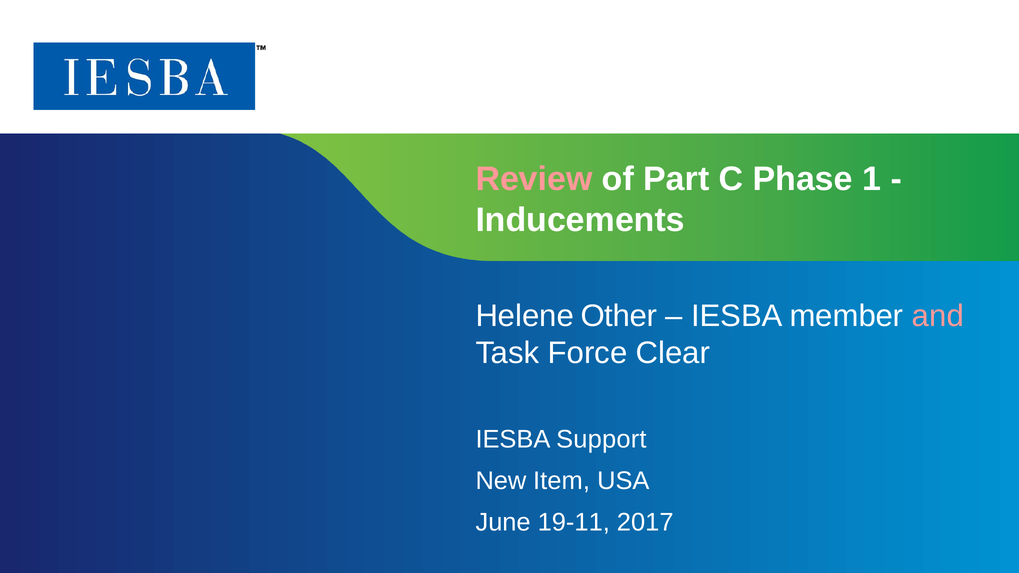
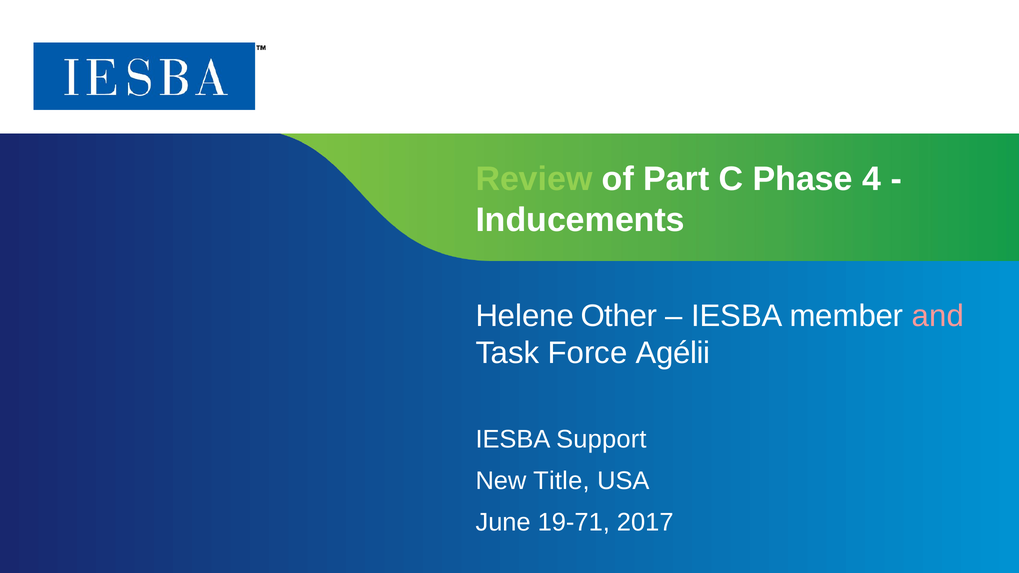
Review colour: pink -> light green (534, 179)
Phase 1: 1 -> 4 (872, 179)
Clear: Clear -> Agélii (673, 353)
Item: Item -> Title (561, 481)
19-11: 19-11 -> 19-71 (574, 523)
